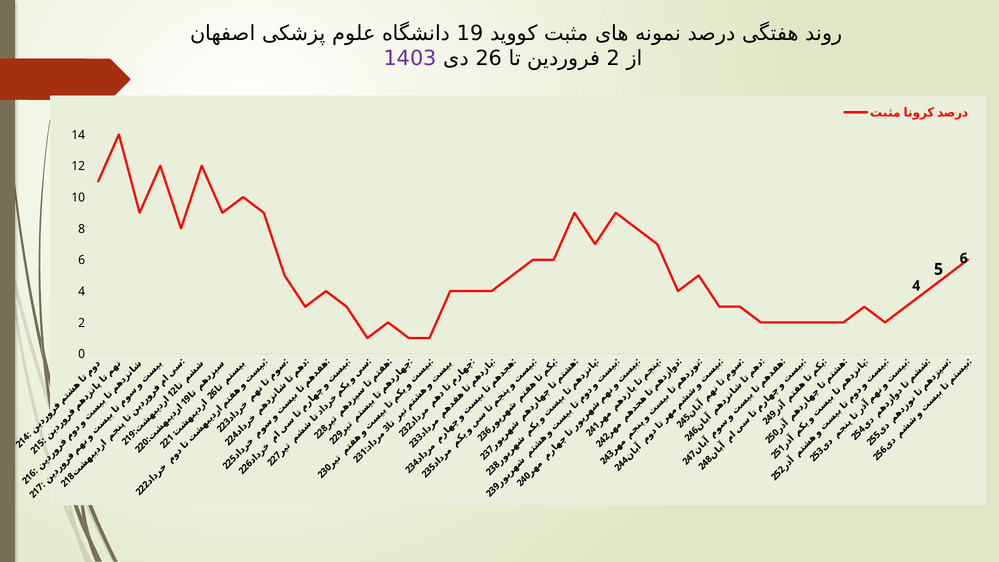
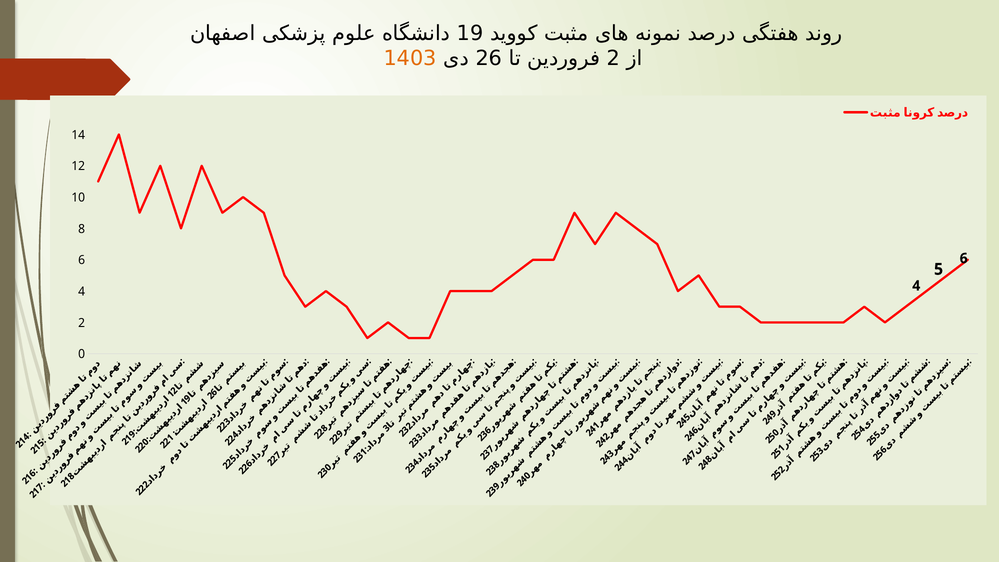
1403 colour: purple -> orange (410, 58)
